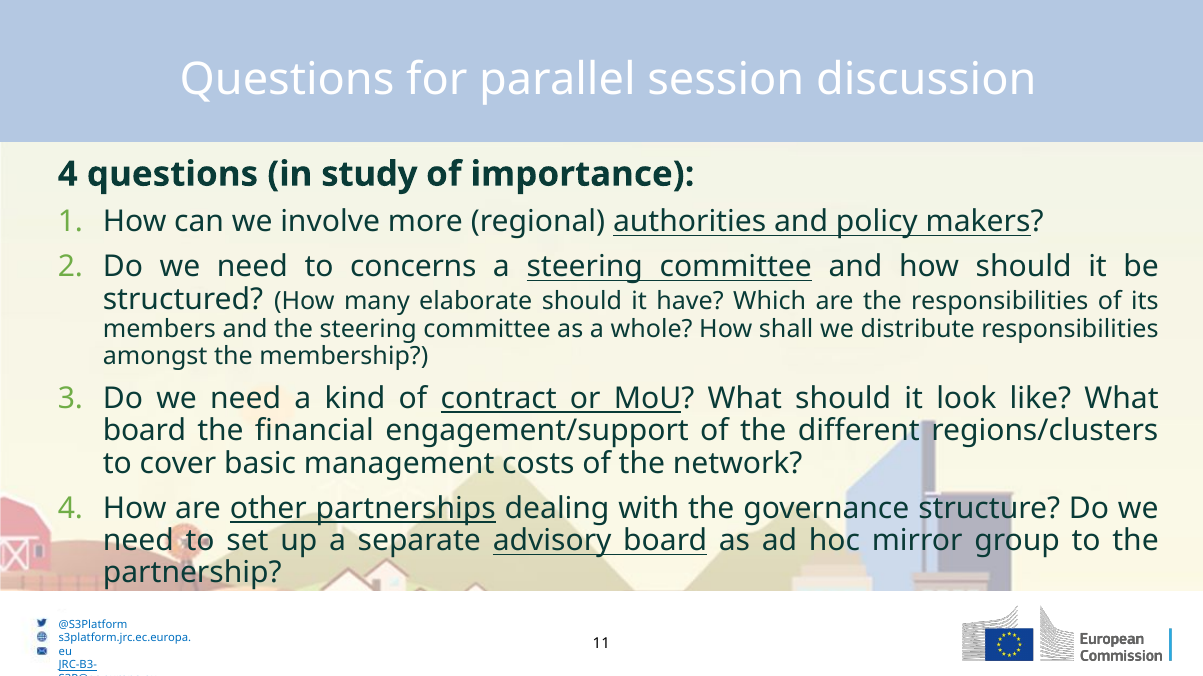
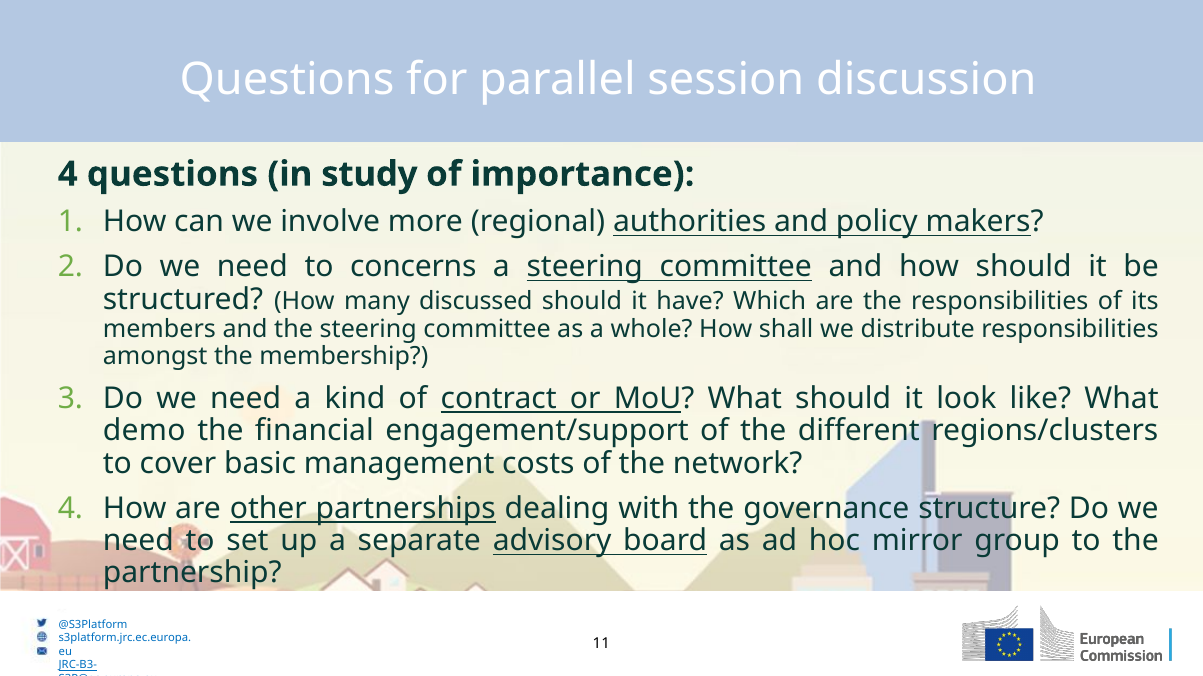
elaborate: elaborate -> discussed (476, 301)
board: board -> demo (144, 431)
